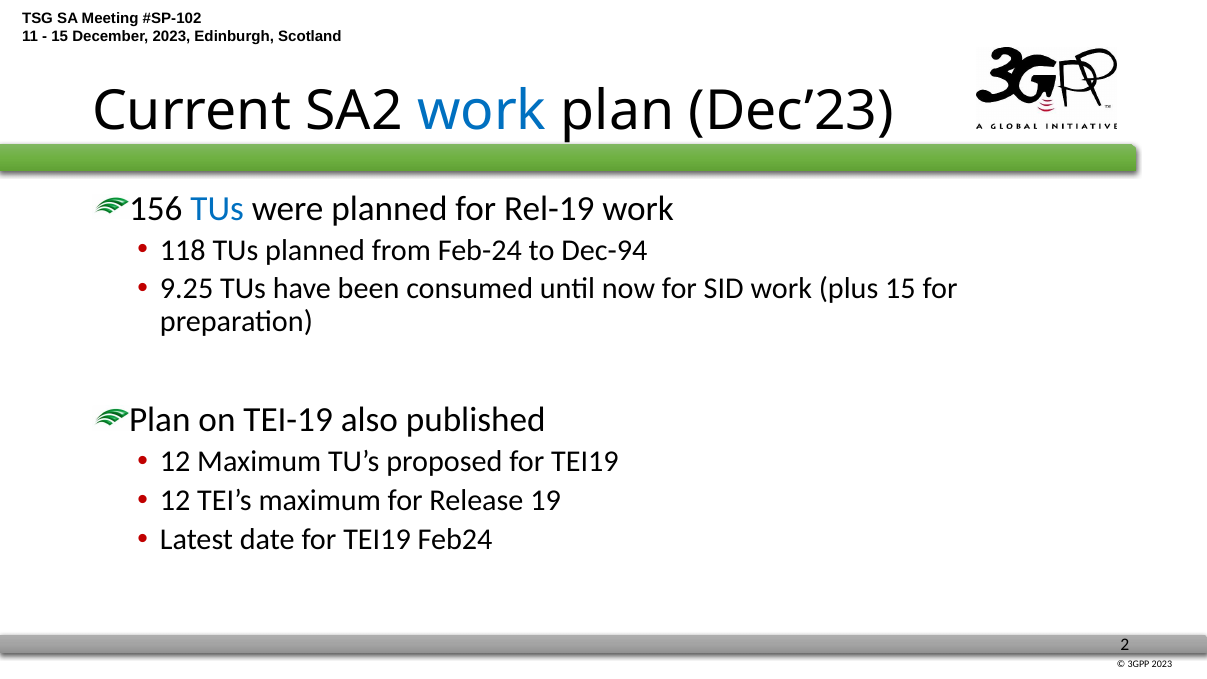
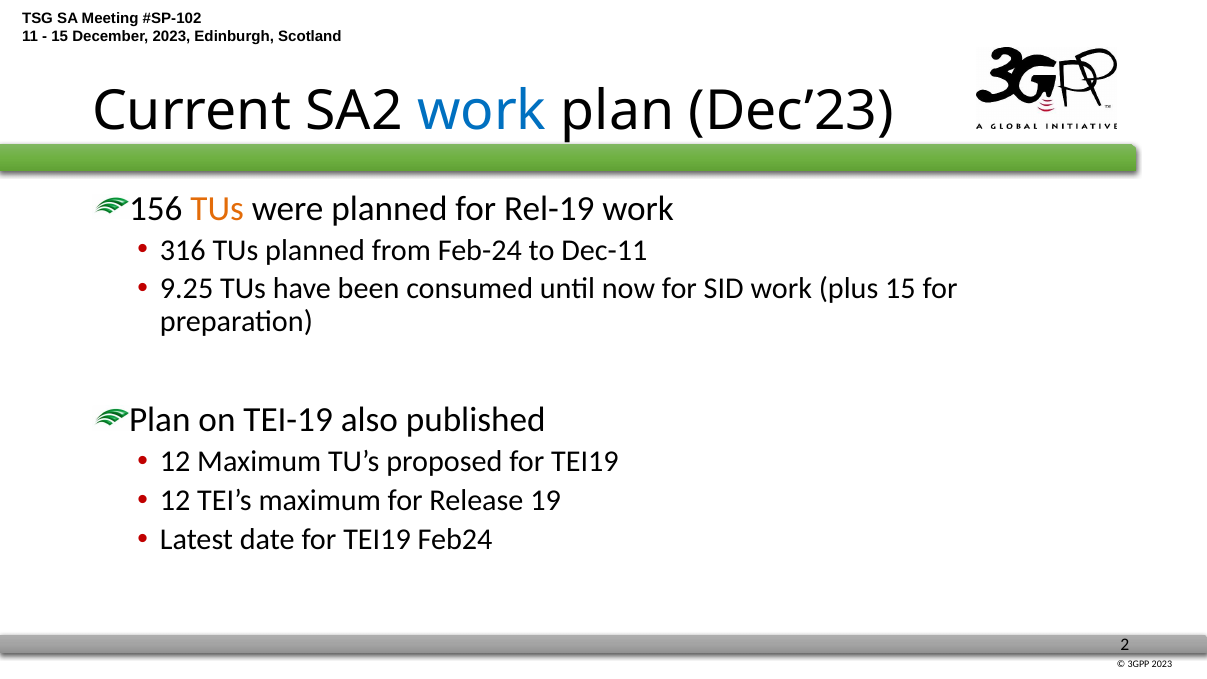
TUs colour: blue -> orange (217, 208)
118: 118 -> 316 (183, 250)
Dec-94: Dec-94 -> Dec-11 (604, 250)
